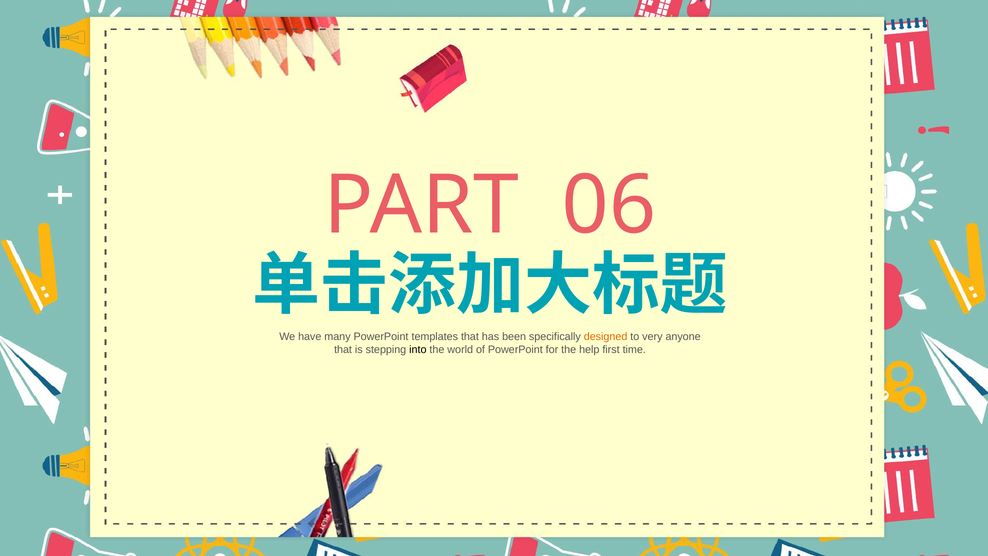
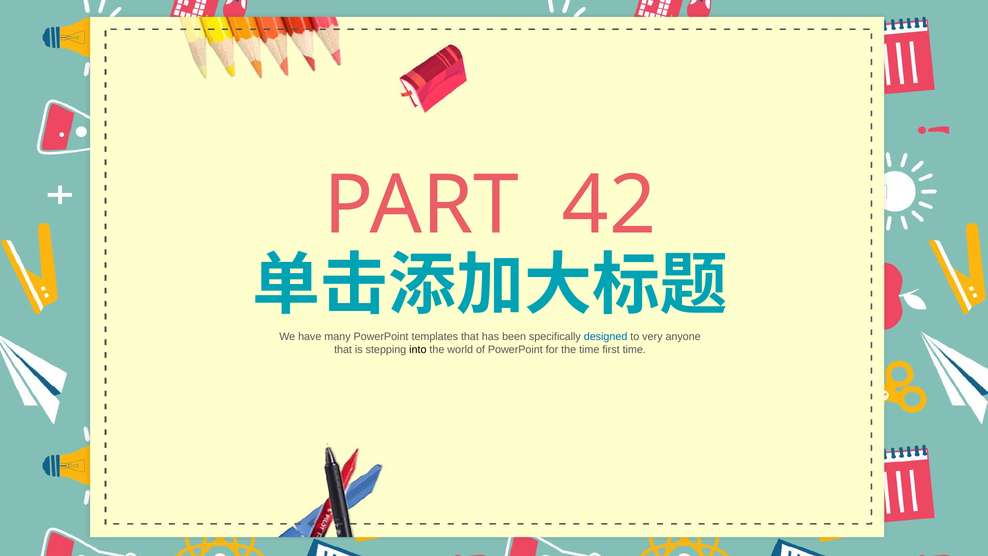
06: 06 -> 42 (609, 205)
designed colour: orange -> blue (606, 336)
the help: help -> time (589, 349)
